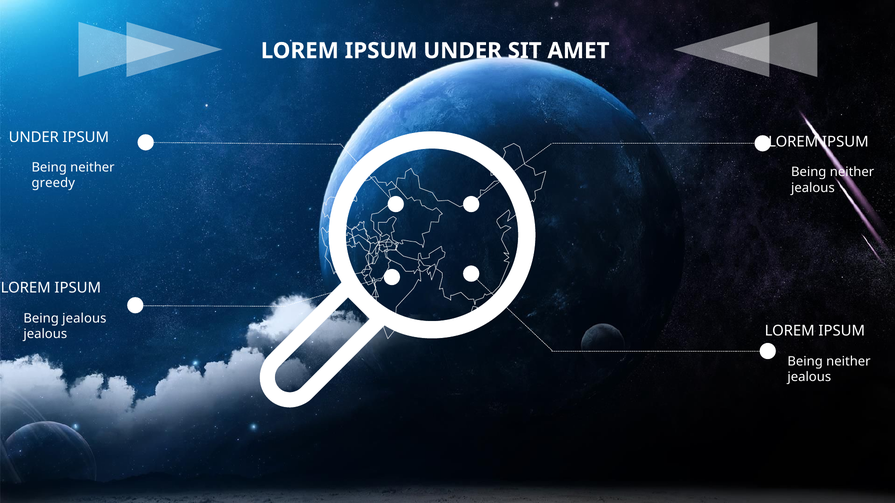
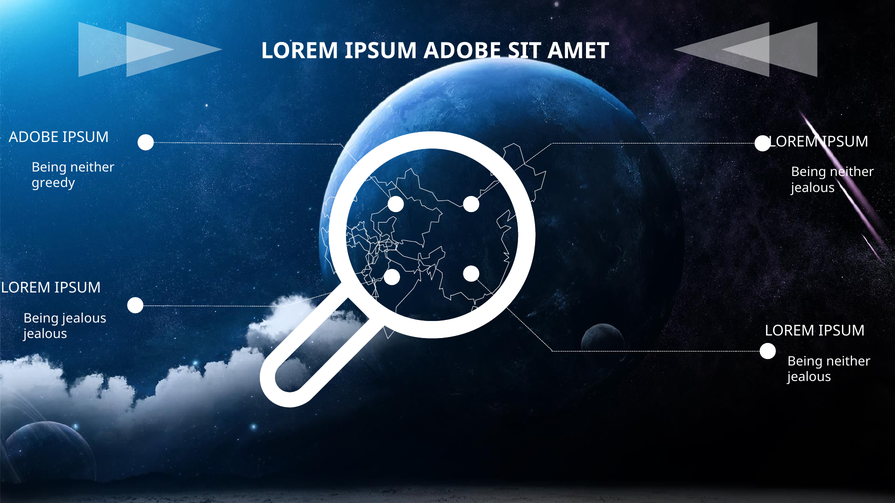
IPSUM UNDER: UNDER -> ADOBE (462, 51)
UNDER: UNDER -> ADOBE (34, 137)
